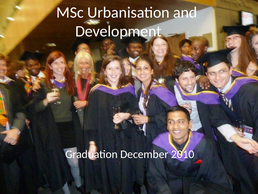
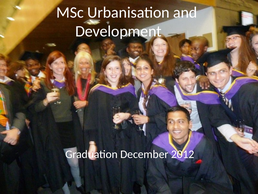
2010: 2010 -> 2012 (183, 154)
